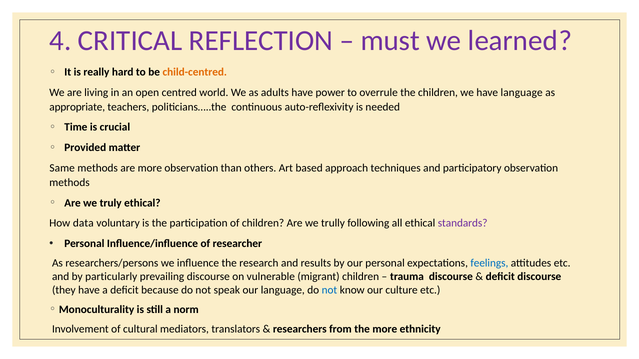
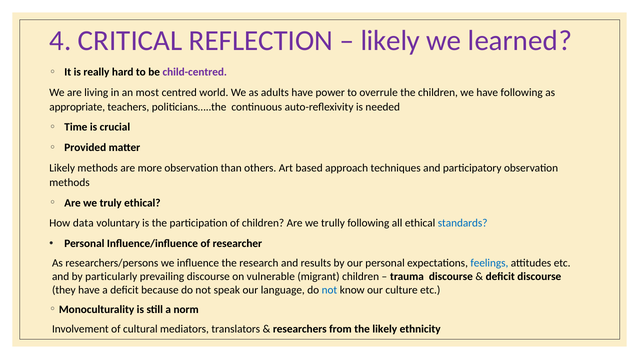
must: must -> likely (390, 41)
child-centred colour: orange -> purple (195, 72)
open: open -> most (147, 93)
have language: language -> following (522, 93)
Same: Same -> Likely (62, 168)
standards colour: purple -> blue (463, 223)
the more: more -> likely (385, 329)
